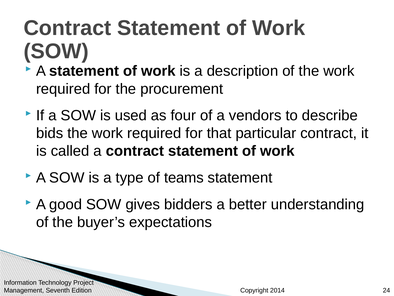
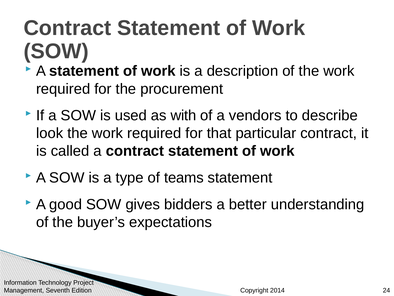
four: four -> with (183, 115)
bids: bids -> look (50, 133)
